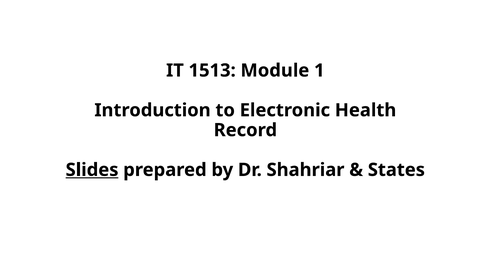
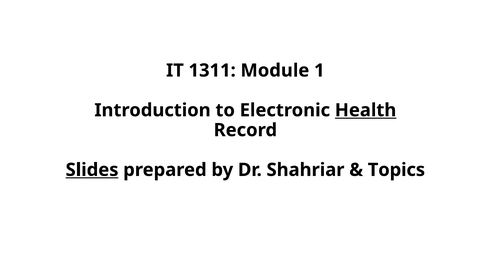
1513: 1513 -> 1311 (212, 70)
Health underline: none -> present (366, 110)
States: States -> Topics (396, 170)
